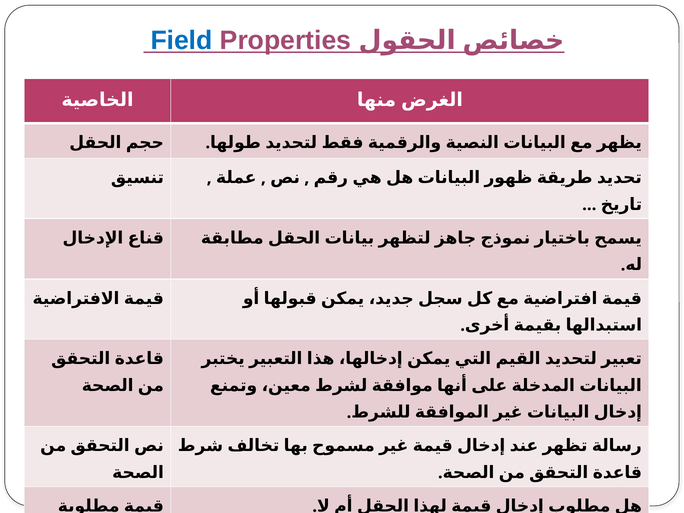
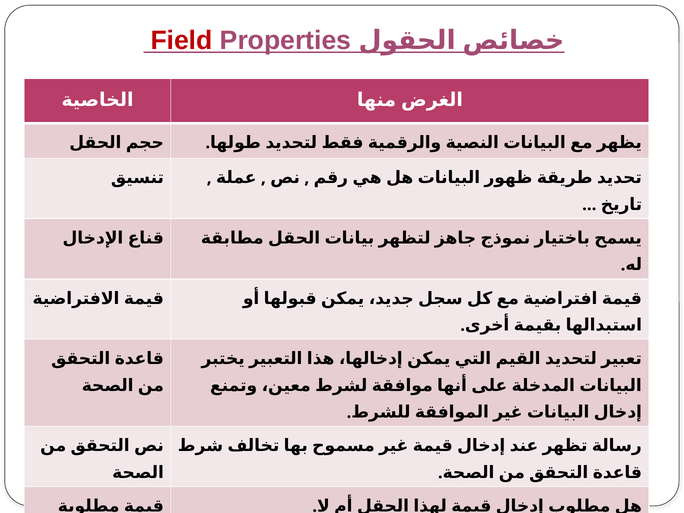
Field colour: blue -> red (182, 41)
